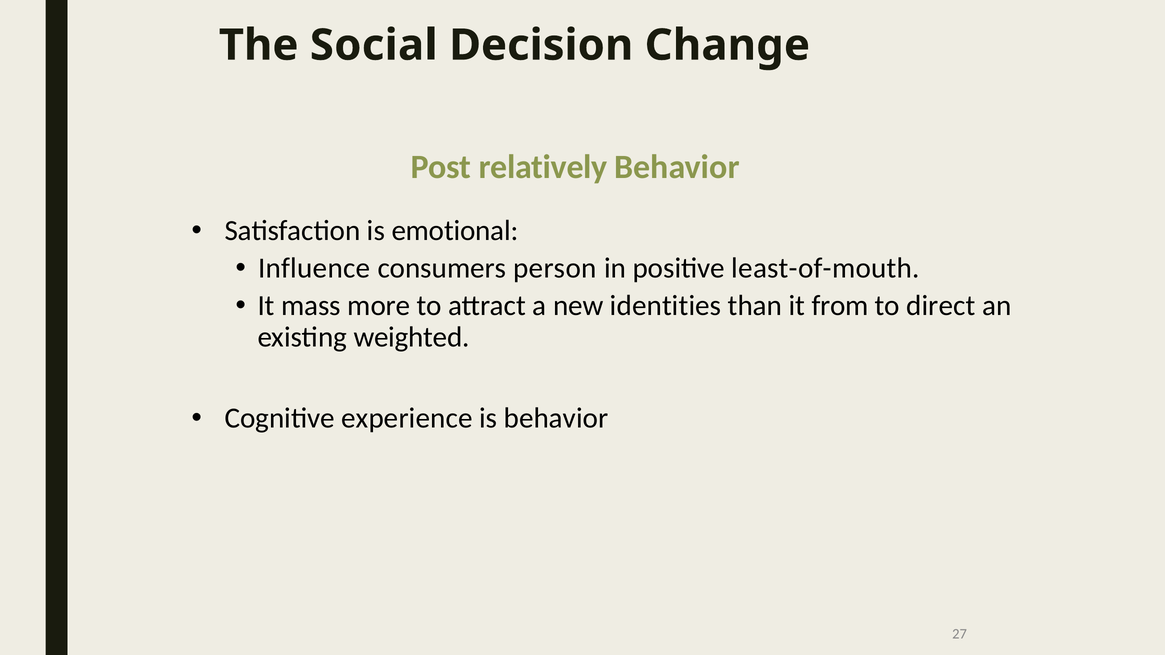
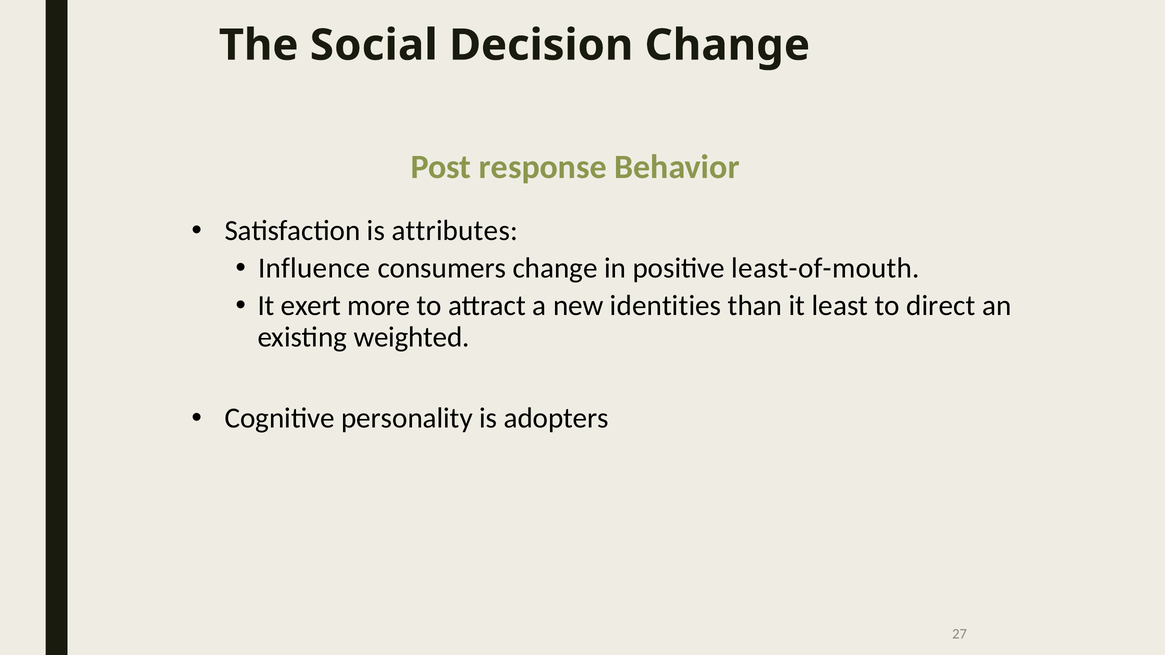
relatively: relatively -> response (543, 167)
emotional: emotional -> attributes (455, 231)
consumers person: person -> change (555, 268)
mass: mass -> exert (311, 306)
from: from -> least (840, 306)
experience: experience -> personality (407, 418)
is behavior: behavior -> adopters (556, 418)
